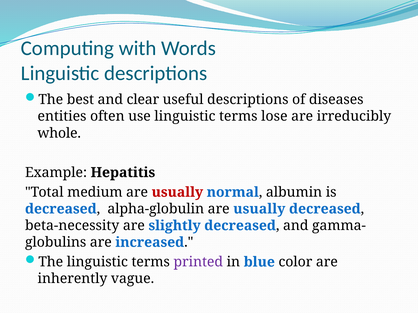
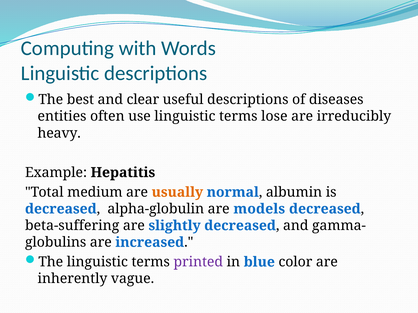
whole: whole -> heavy (59, 133)
usually colour: red -> orange (177, 193)
alpha-globulin are usually: usually -> models (259, 209)
beta-necessity: beta-necessity -> beta-suffering (72, 226)
